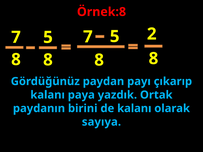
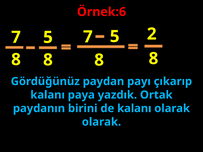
Örnek:8: Örnek:8 -> Örnek:6 (101, 12)
sayıya: sayıya -> olarak (101, 122)
